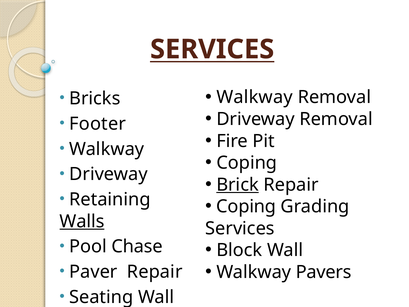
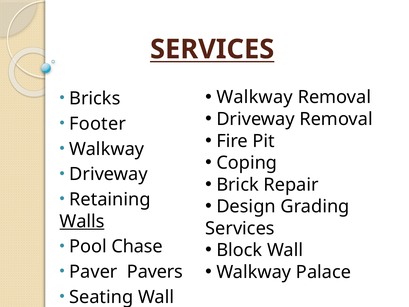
Brick underline: present -> none (238, 185)
Coping: Coping -> Design (246, 206)
Pavers: Pavers -> Palace (324, 272)
Paver Repair: Repair -> Pavers (155, 272)
